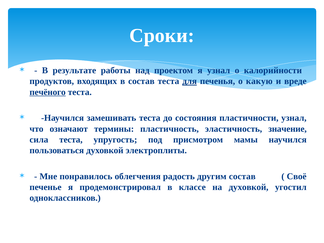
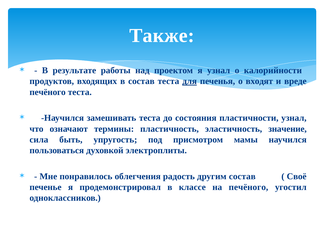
Сроки: Сроки -> Также (162, 36)
какую: какую -> входят (259, 81)
печёного underline: present -> none (48, 92)
сила теста: теста -> быть (71, 140)
на духовкой: духовкой -> печёного (248, 187)
